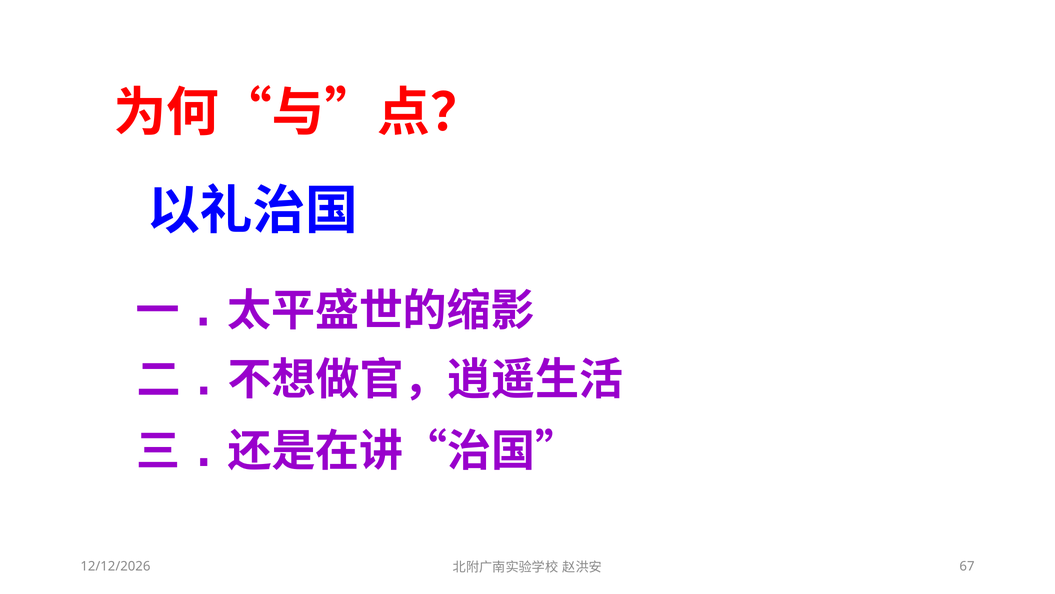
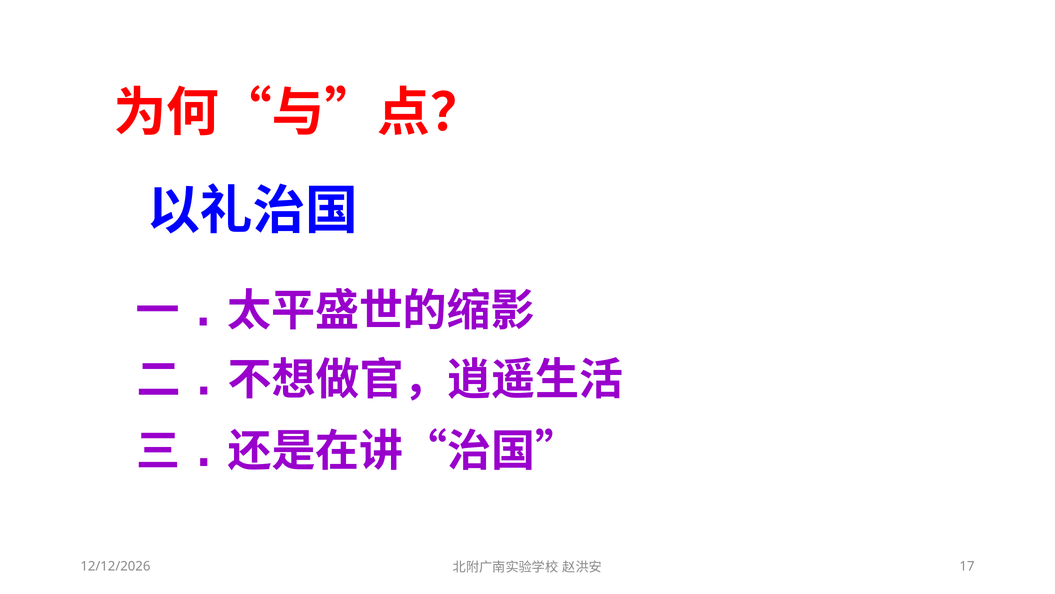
67: 67 -> 17 (967, 566)
